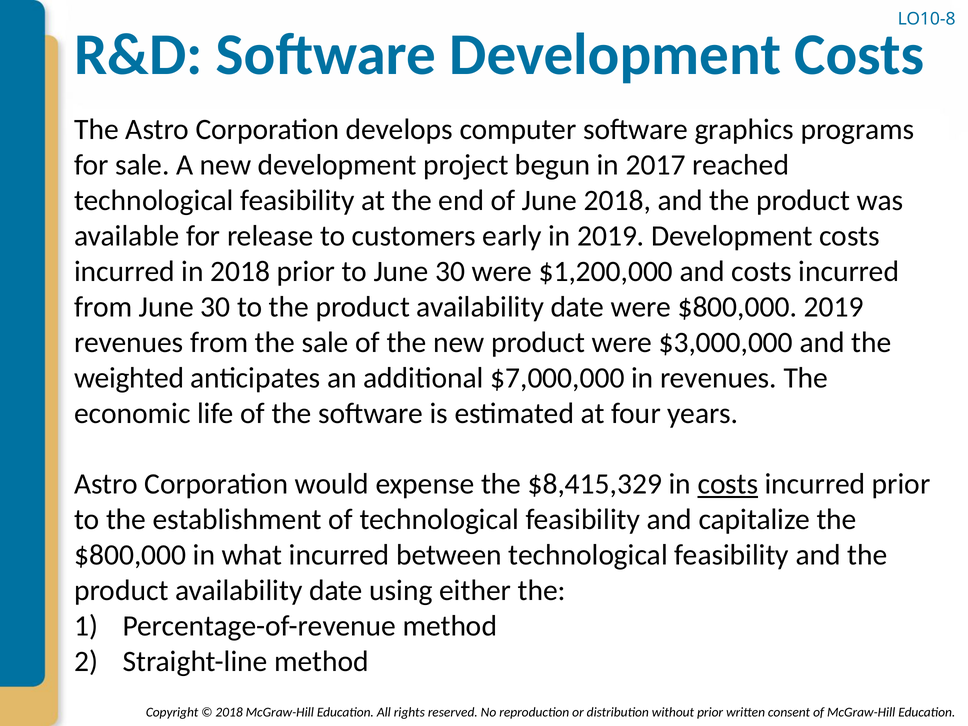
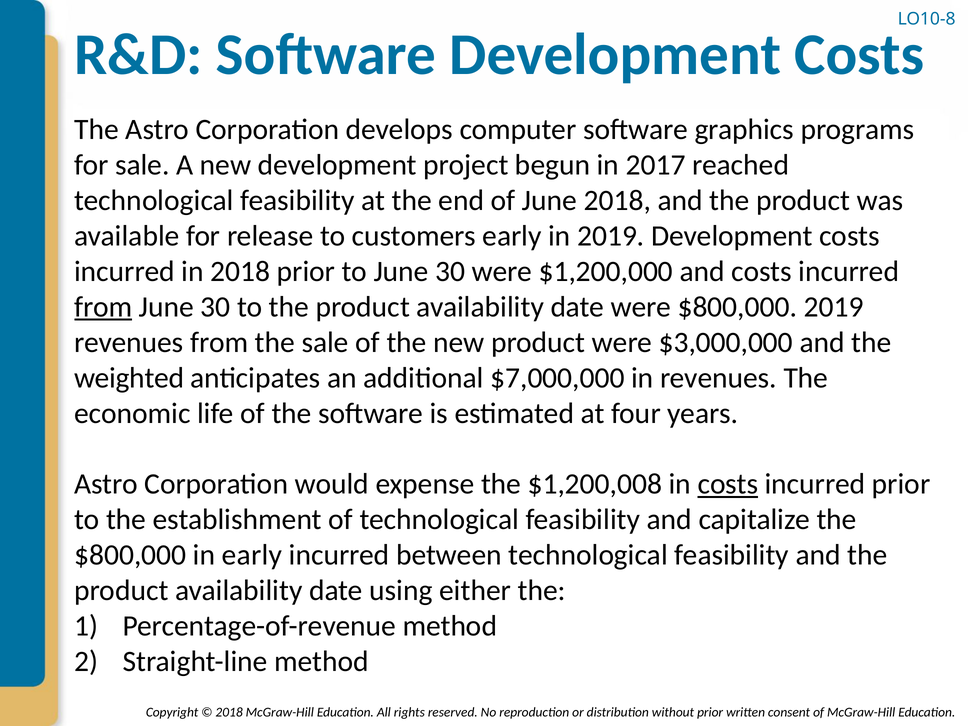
from underline: none -> present (103, 307)
$8,415,329: $8,415,329 -> $1,200,008 (595, 484)
in what: what -> early (252, 555)
